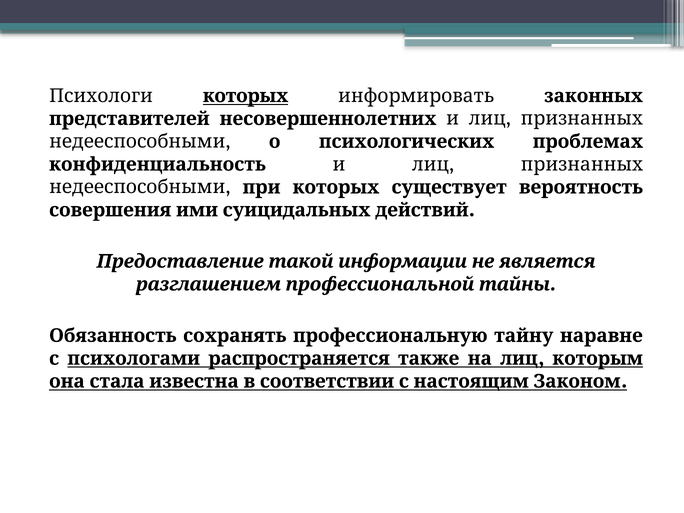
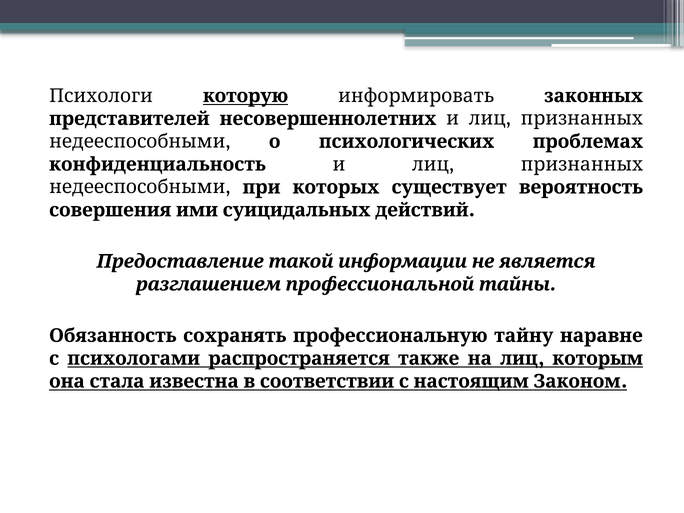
Психологи которых: которых -> которую (246, 96)
